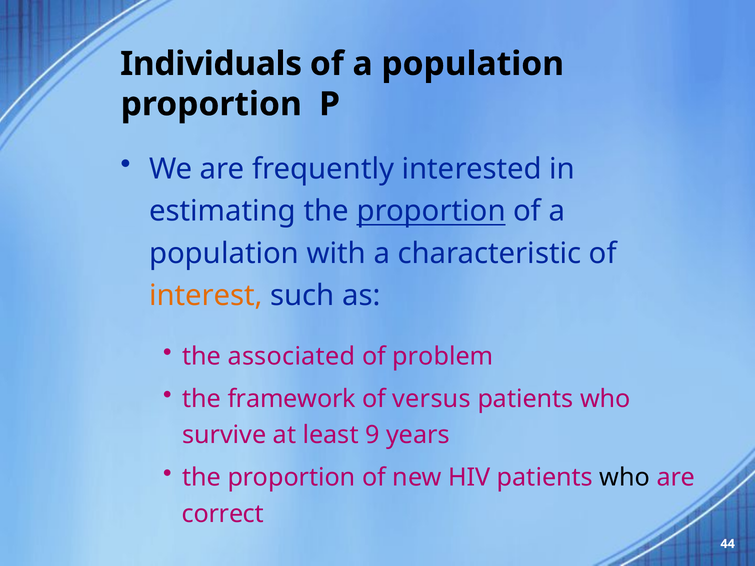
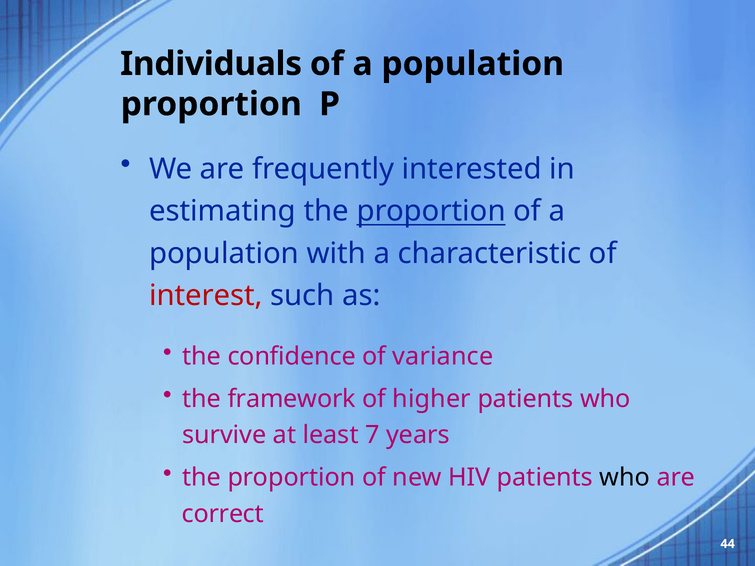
interest colour: orange -> red (206, 296)
associated: associated -> confidence (292, 357)
problem: problem -> variance (443, 357)
versus: versus -> higher (432, 399)
9: 9 -> 7 (372, 435)
